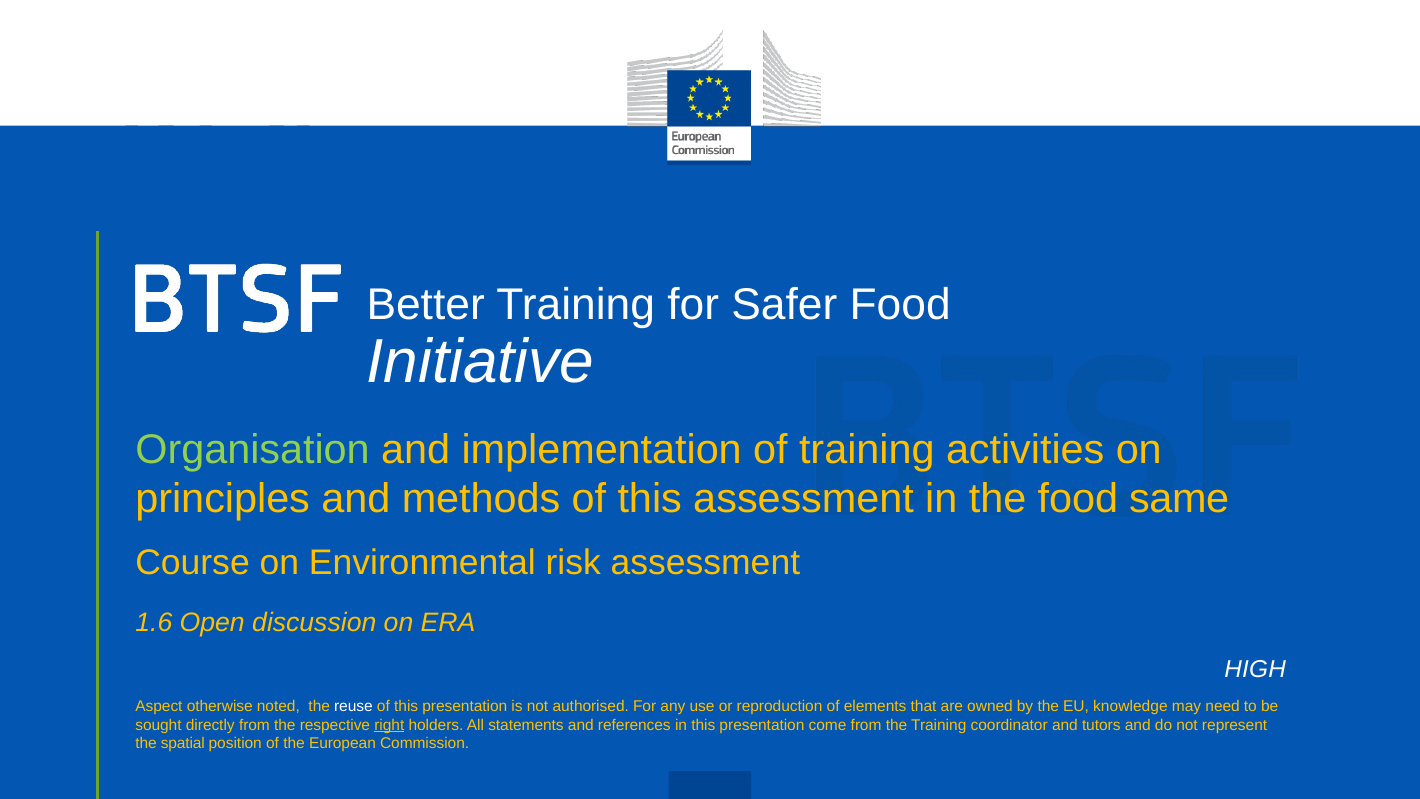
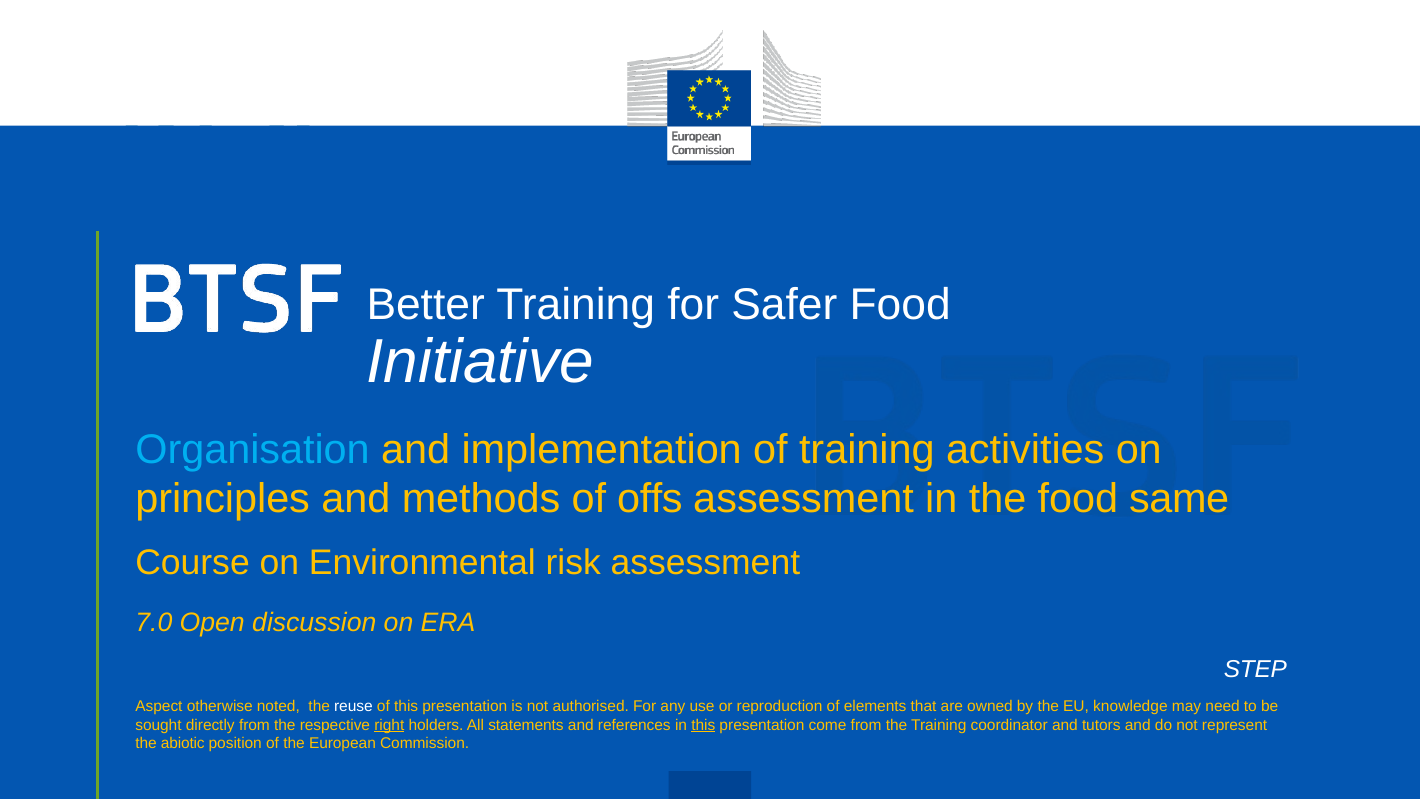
Organisation colour: light green -> light blue (253, 449)
methods of this: this -> offs (650, 499)
1.6: 1.6 -> 7.0 (154, 622)
HIGH: HIGH -> STEP (1255, 669)
this underline: none -> present (703, 725)
spatial: spatial -> abiotic (183, 743)
